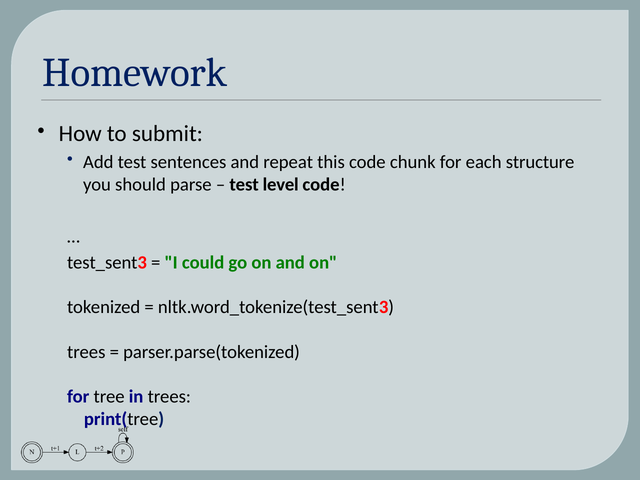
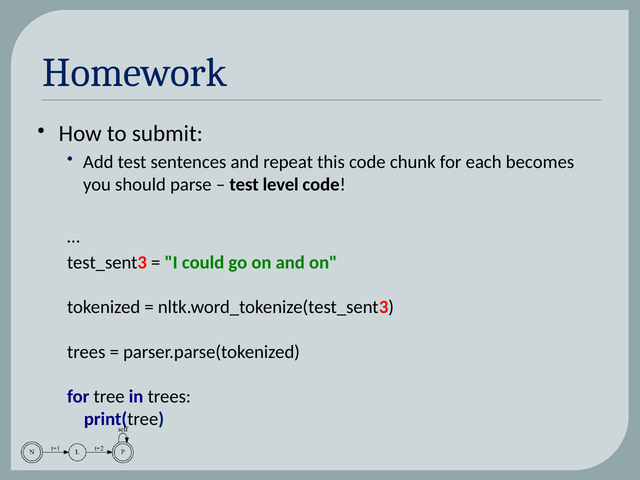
structure: structure -> becomes (540, 162)
